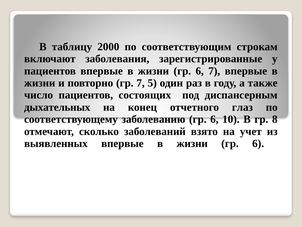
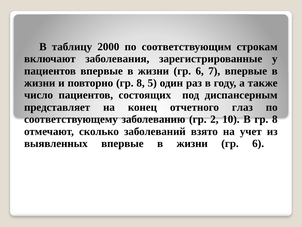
повторно гр 7: 7 -> 8 (141, 83)
дыхательных: дыхательных -> представляет (57, 107)
заболеванию гр 6: 6 -> 2 (214, 119)
